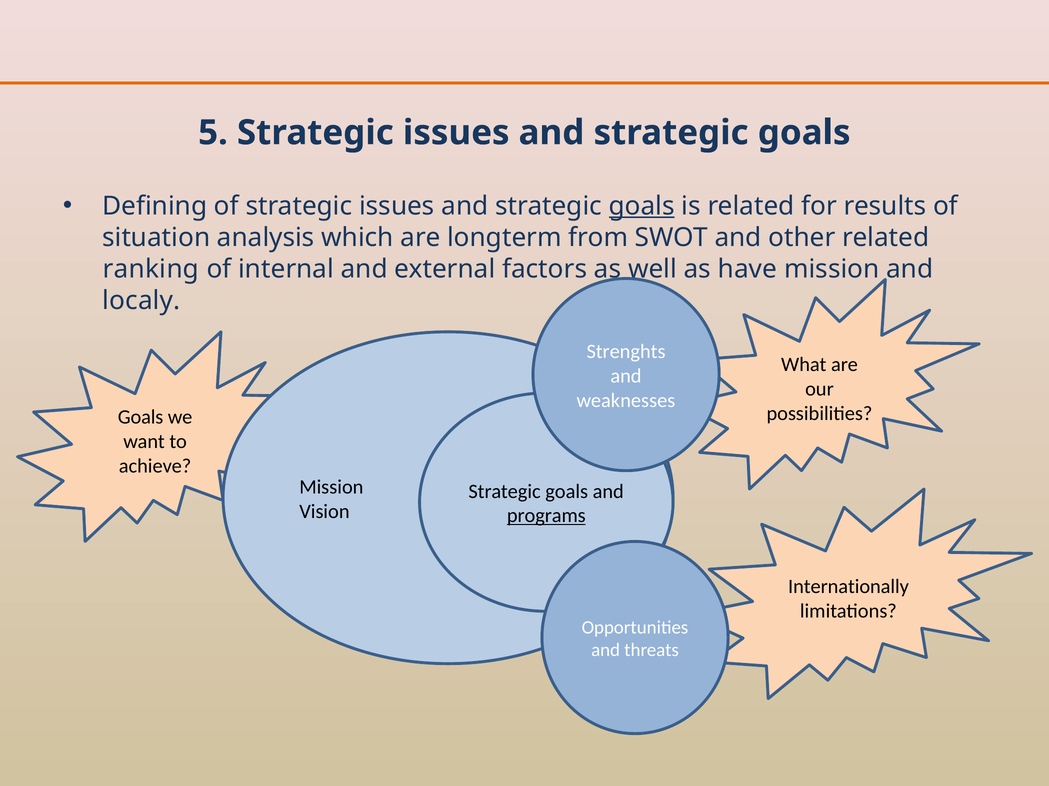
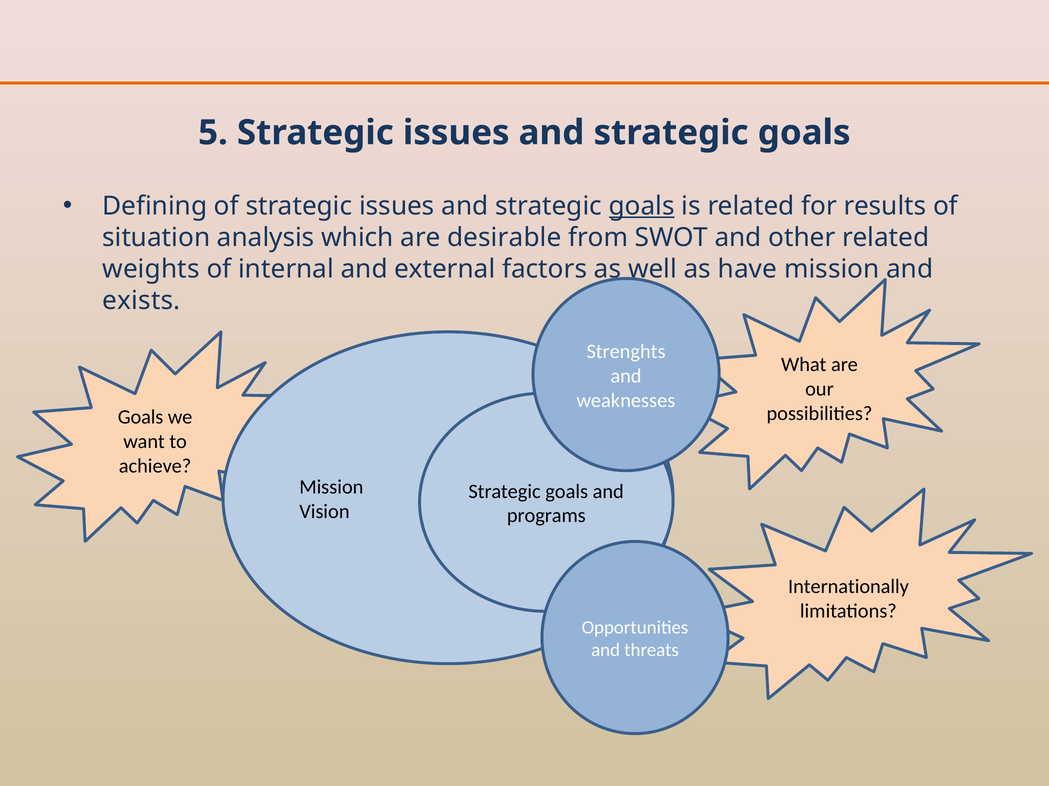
longterm: longterm -> desirable (504, 238)
ranking: ranking -> weights (151, 269)
localy: localy -> exists (141, 301)
programs underline: present -> none (546, 516)
